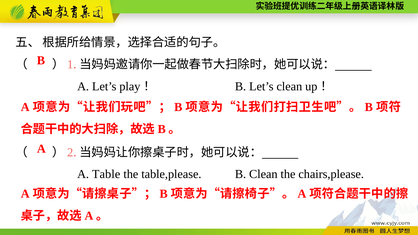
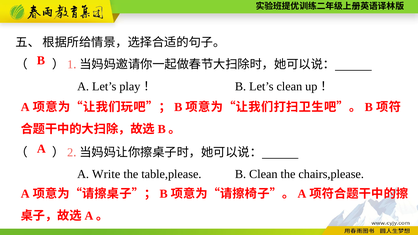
Table: Table -> Write (106, 174)
